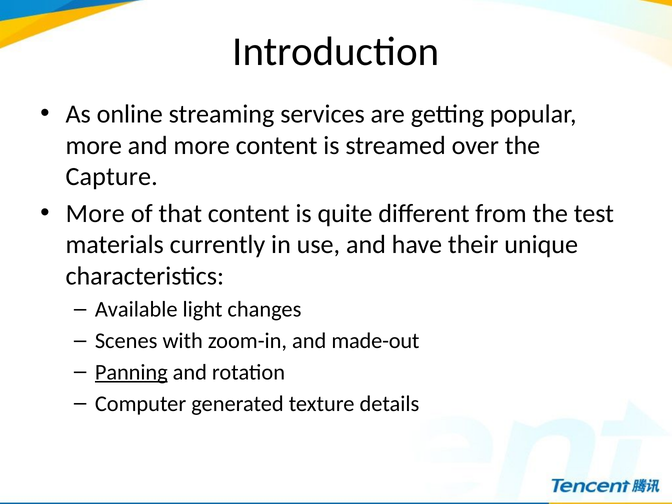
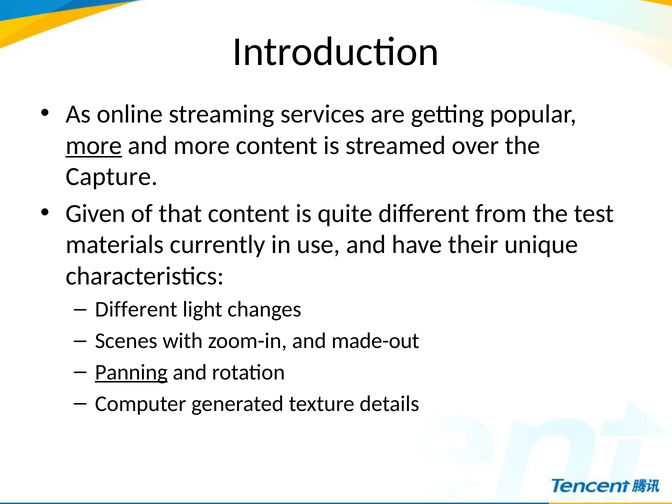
more underline: none -> present (94, 145)
More: More -> Given (95, 213)
Available: Available -> Different (136, 310)
